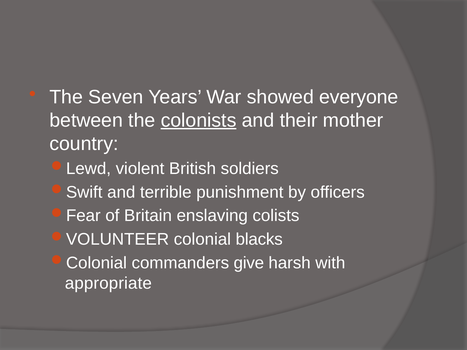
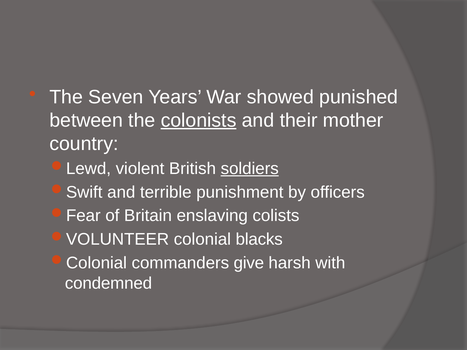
everyone: everyone -> punished (359, 97)
soldiers underline: none -> present (250, 169)
appropriate: appropriate -> condemned (108, 283)
